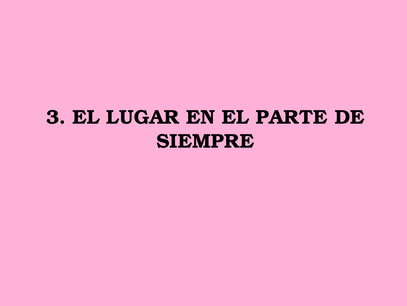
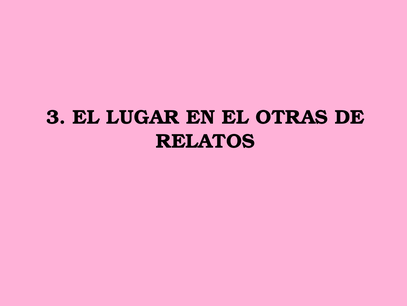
PARTE: PARTE -> OTRAS (292, 117)
SIEMPRE: SIEMPRE -> RELATOS (205, 141)
